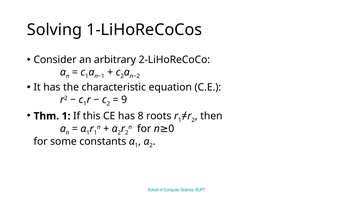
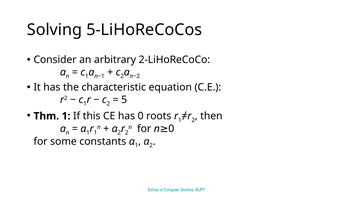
1-LiHoReCoCos: 1-LiHoReCoCos -> 5-LiHoReCoCos (144, 30)
9: 9 -> 5 (124, 99)
has 8: 8 -> 0 (141, 116)
